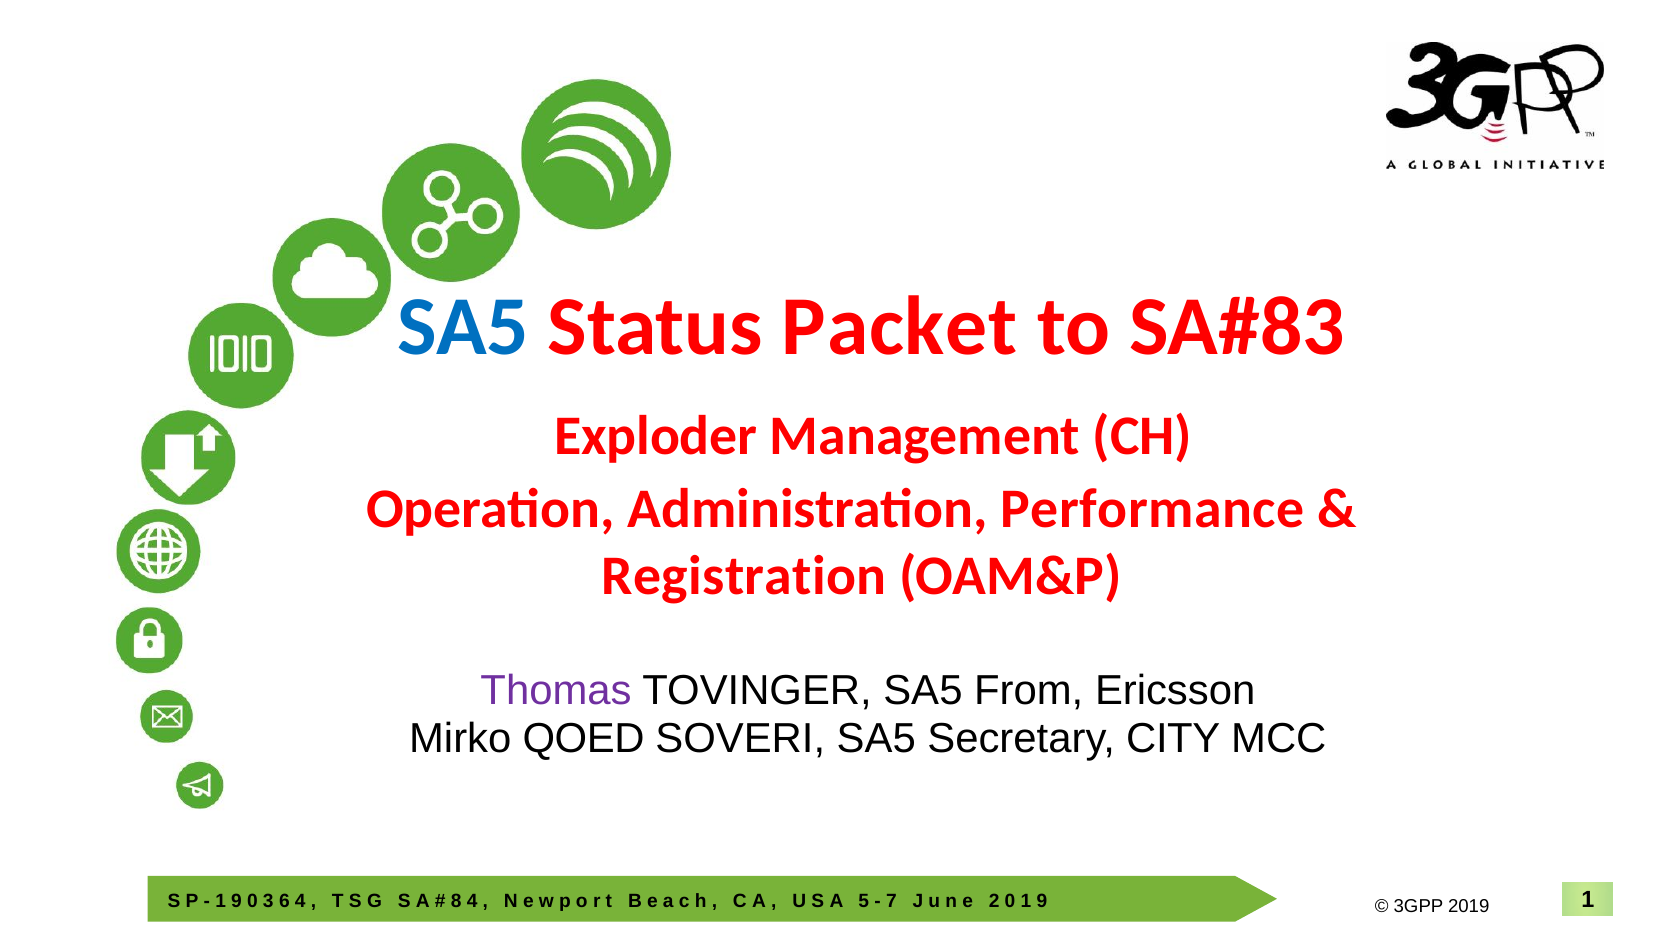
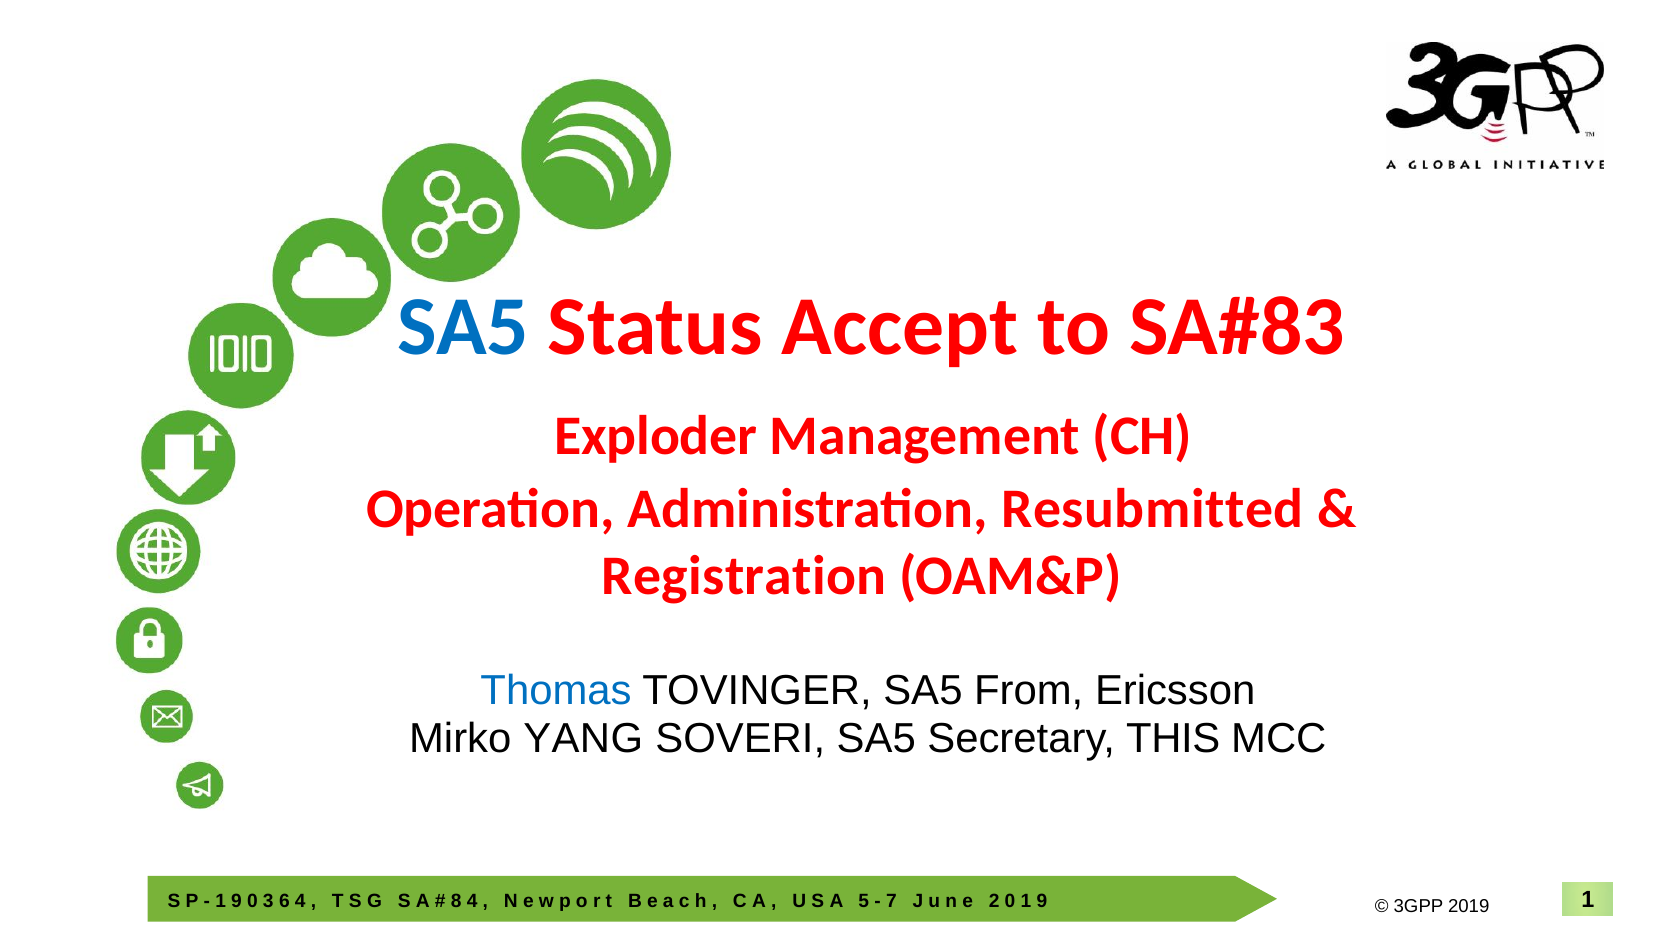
Packet: Packet -> Accept (900, 326)
Performance: Performance -> Resubmitted (1152, 509)
Thomas colour: purple -> blue (556, 690)
QOED: QOED -> YANG (583, 739)
CITY: CITY -> THIS (1173, 739)
